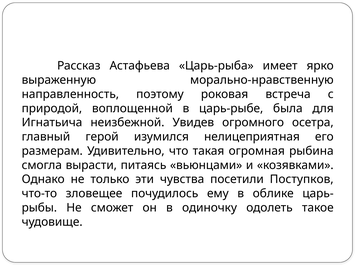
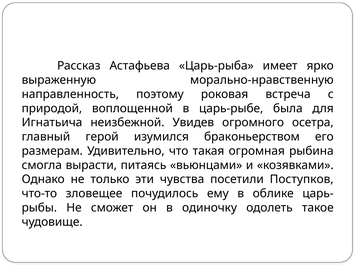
нелицеприятная: нелицеприятная -> браконьерством (252, 137)
